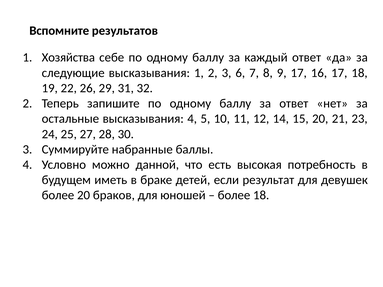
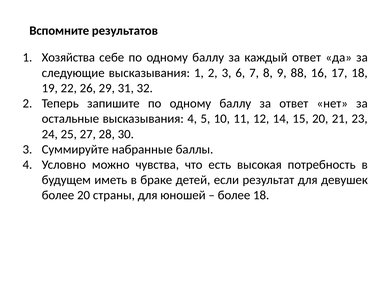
9 17: 17 -> 88 (299, 73)
данной: данной -> чувства (157, 165)
браков: браков -> страны (114, 195)
